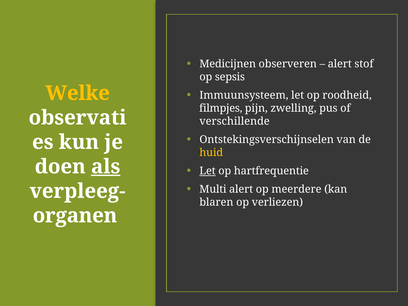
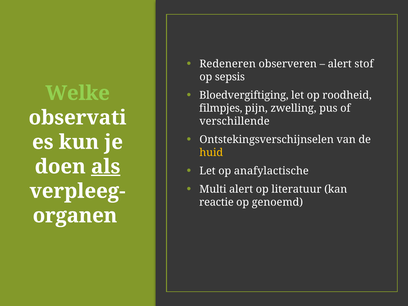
Medicijnen: Medicijnen -> Redeneren (228, 64)
Welke colour: yellow -> light green (78, 93)
Immuunsysteem: Immuunsysteem -> Bloedvergiftiging (244, 95)
Let underline: present -> none (208, 171)
hartfrequentie: hartfrequentie -> anafylactische (271, 171)
meerdere: meerdere -> literatuur (296, 189)
blaren: blaren -> reactie (216, 202)
verliezen: verliezen -> genoemd (277, 202)
